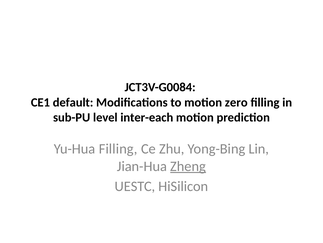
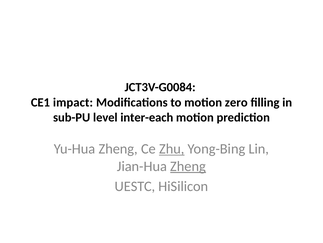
default: default -> impact (73, 102)
Yu-Hua Filling: Filling -> Zheng (118, 149)
Zhu underline: none -> present (172, 149)
